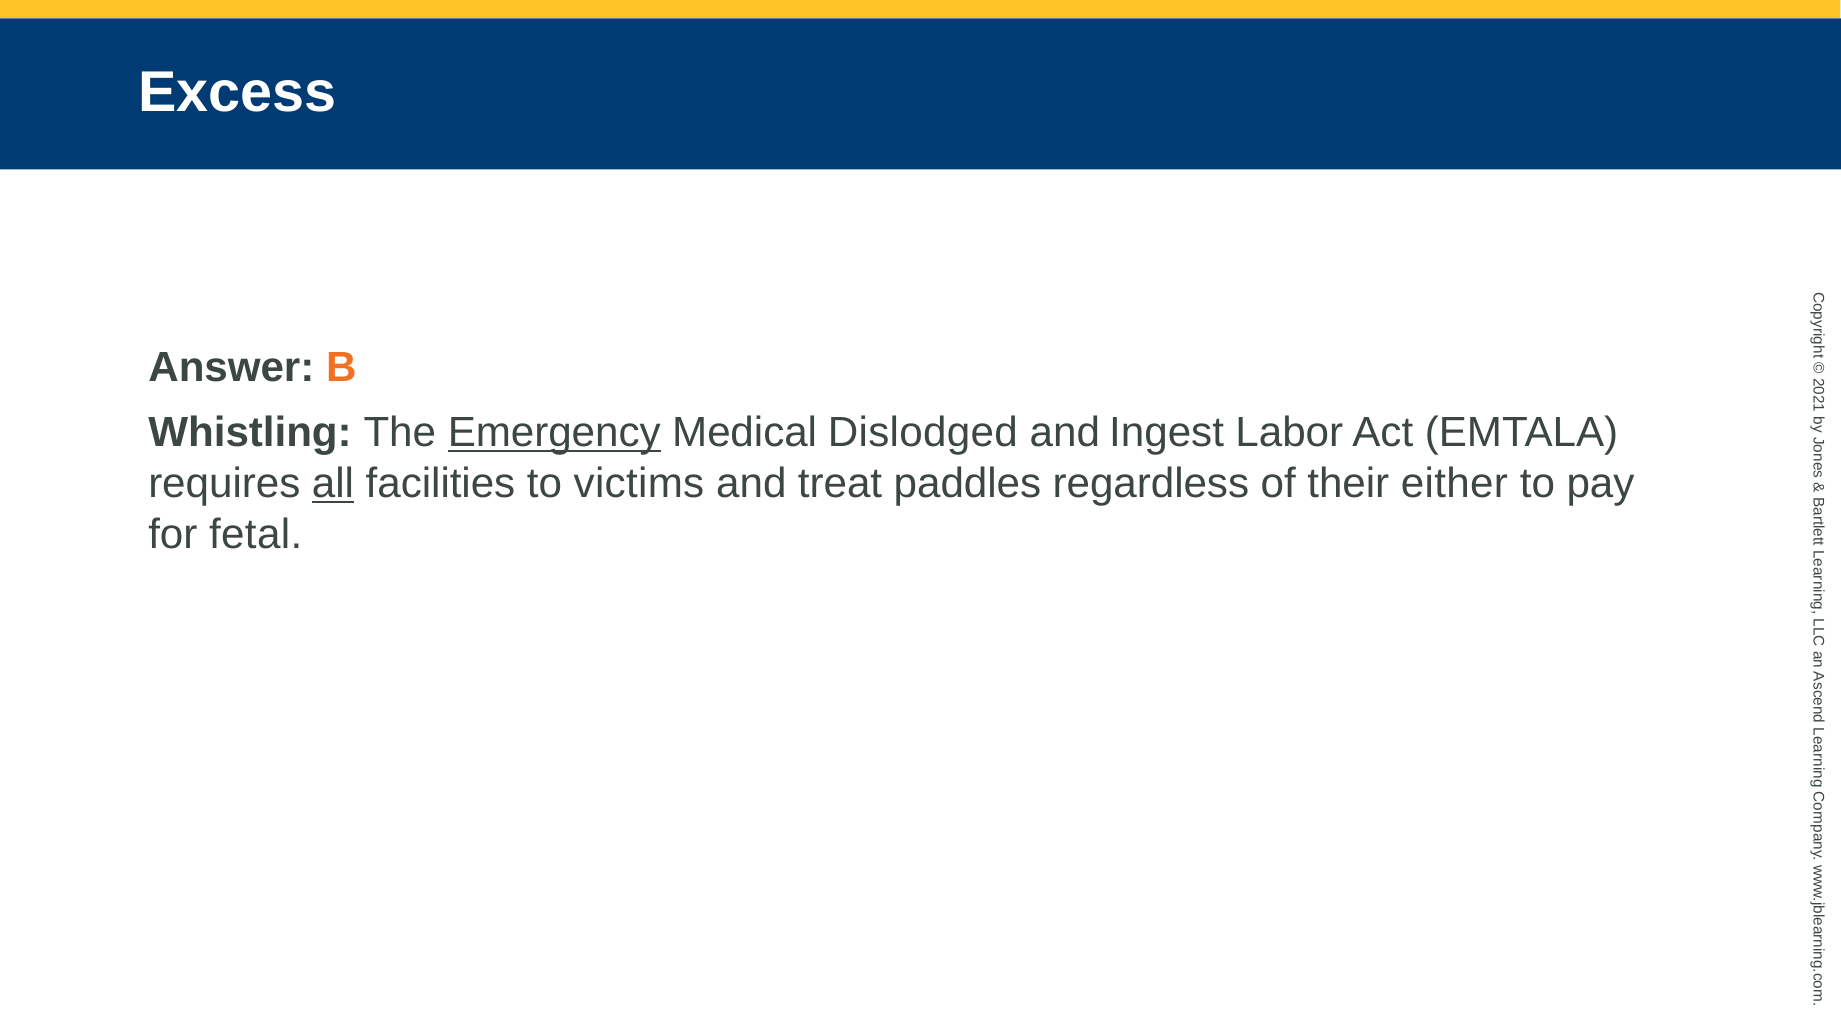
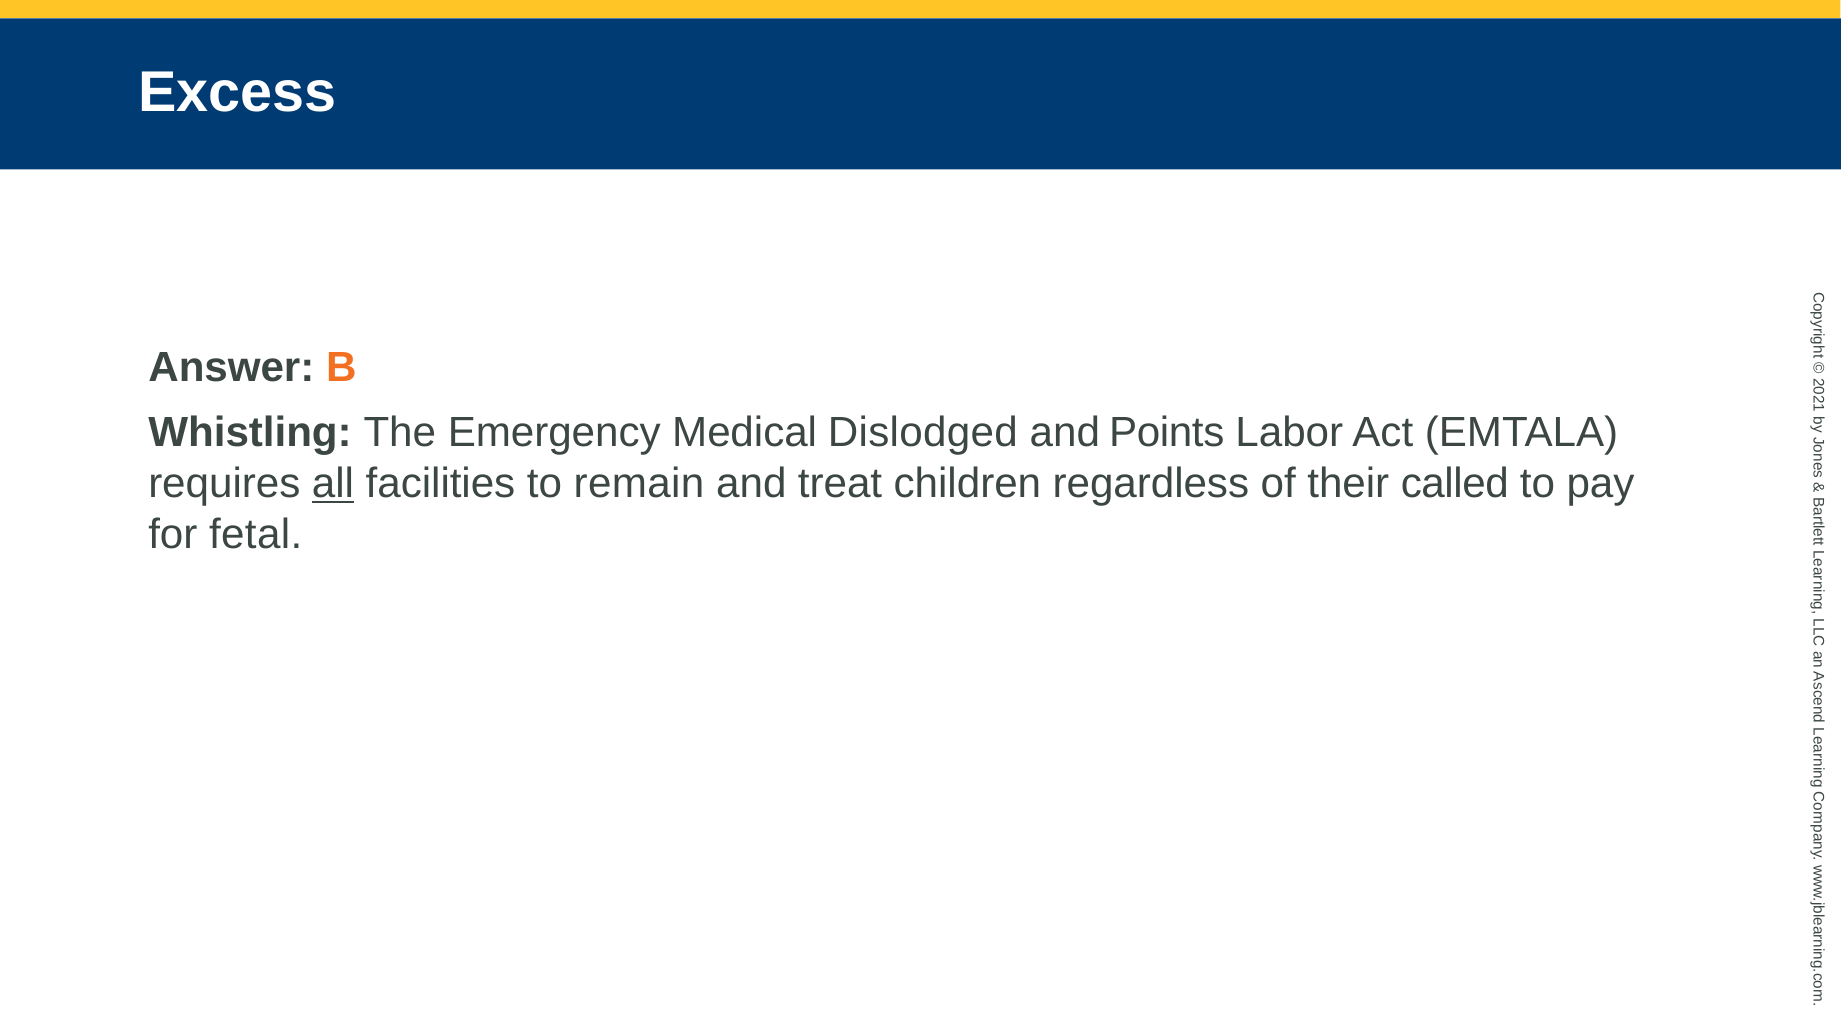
Emergency underline: present -> none (554, 433)
Ingest: Ingest -> Points (1167, 433)
victims: victims -> remain (639, 484)
paddles: paddles -> children (967, 484)
either: either -> called (1455, 484)
